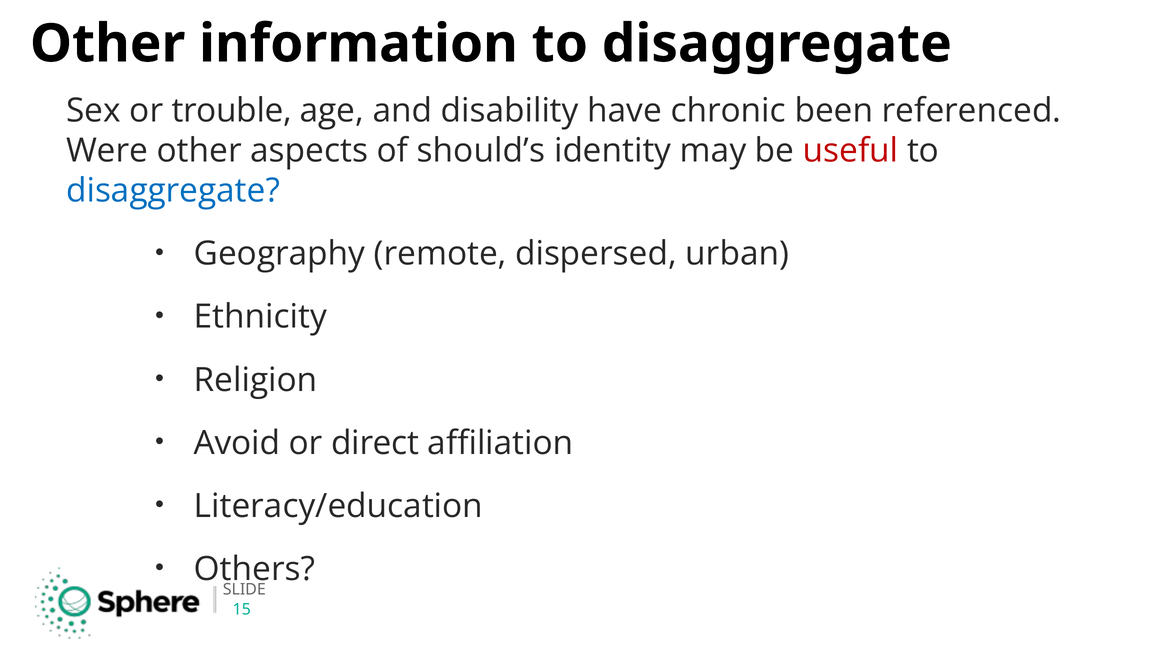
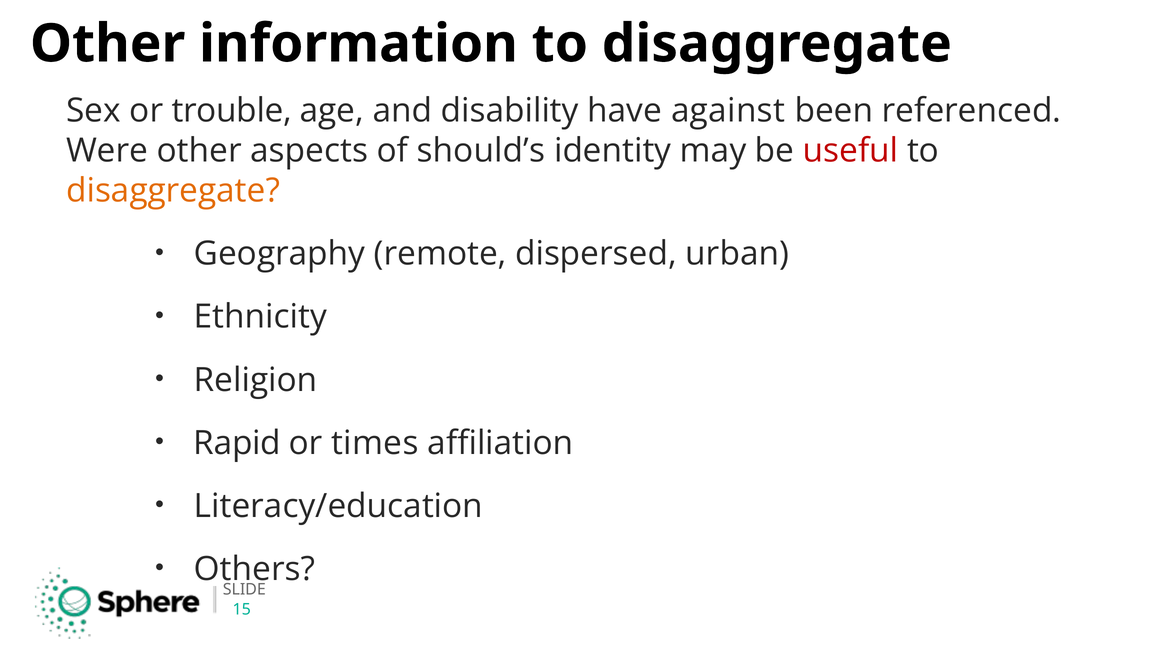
chronic: chronic -> against (728, 111)
disaggregate colour: blue -> orange (173, 191)
Avoid: Avoid -> Rapid (237, 443)
direct: direct -> times (375, 443)
